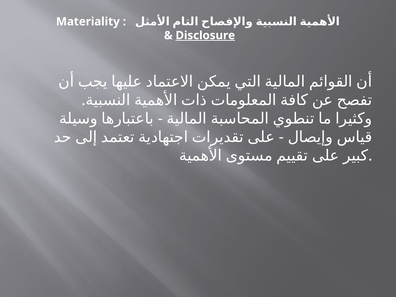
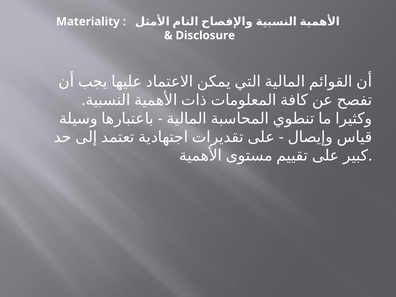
Disclosure underline: present -> none (205, 35)
